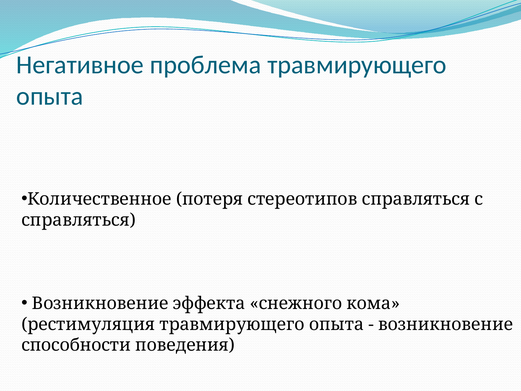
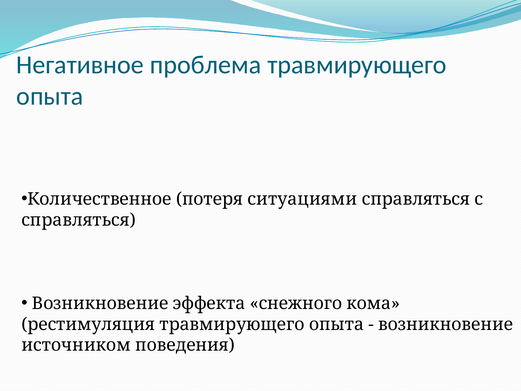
стереотипов: стереотипов -> ситуациями (302, 199)
способности: способности -> источником (76, 345)
